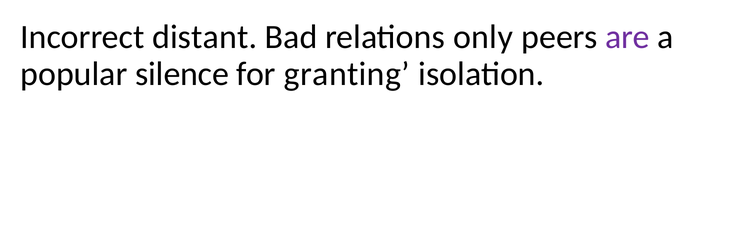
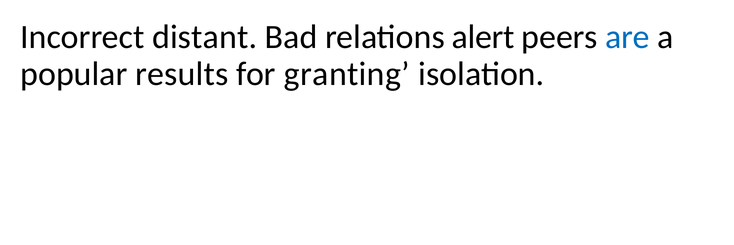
only: only -> alert (483, 37)
are colour: purple -> blue (627, 37)
silence: silence -> results (182, 74)
